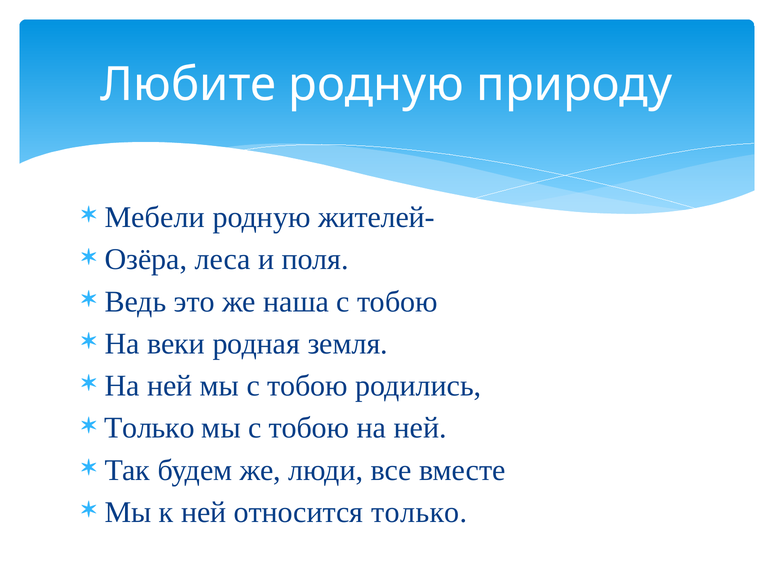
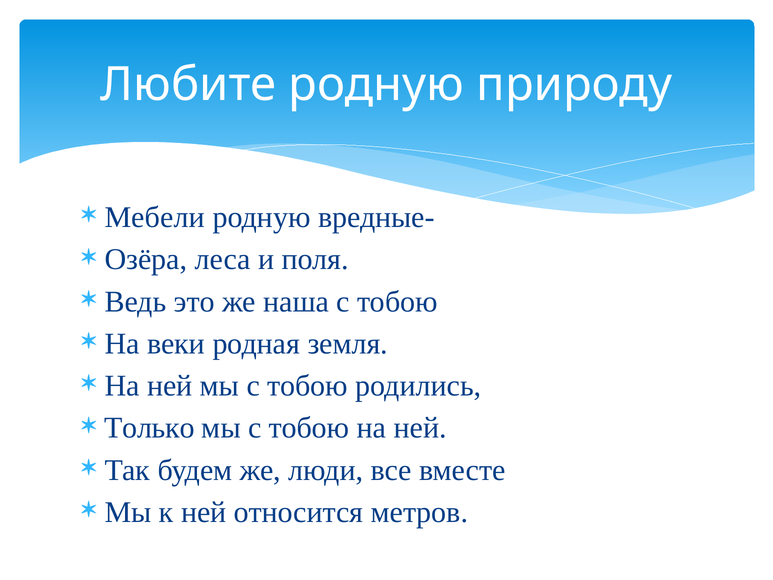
жителей-: жителей- -> вредные- (376, 217)
относится только: только -> метров (420, 512)
